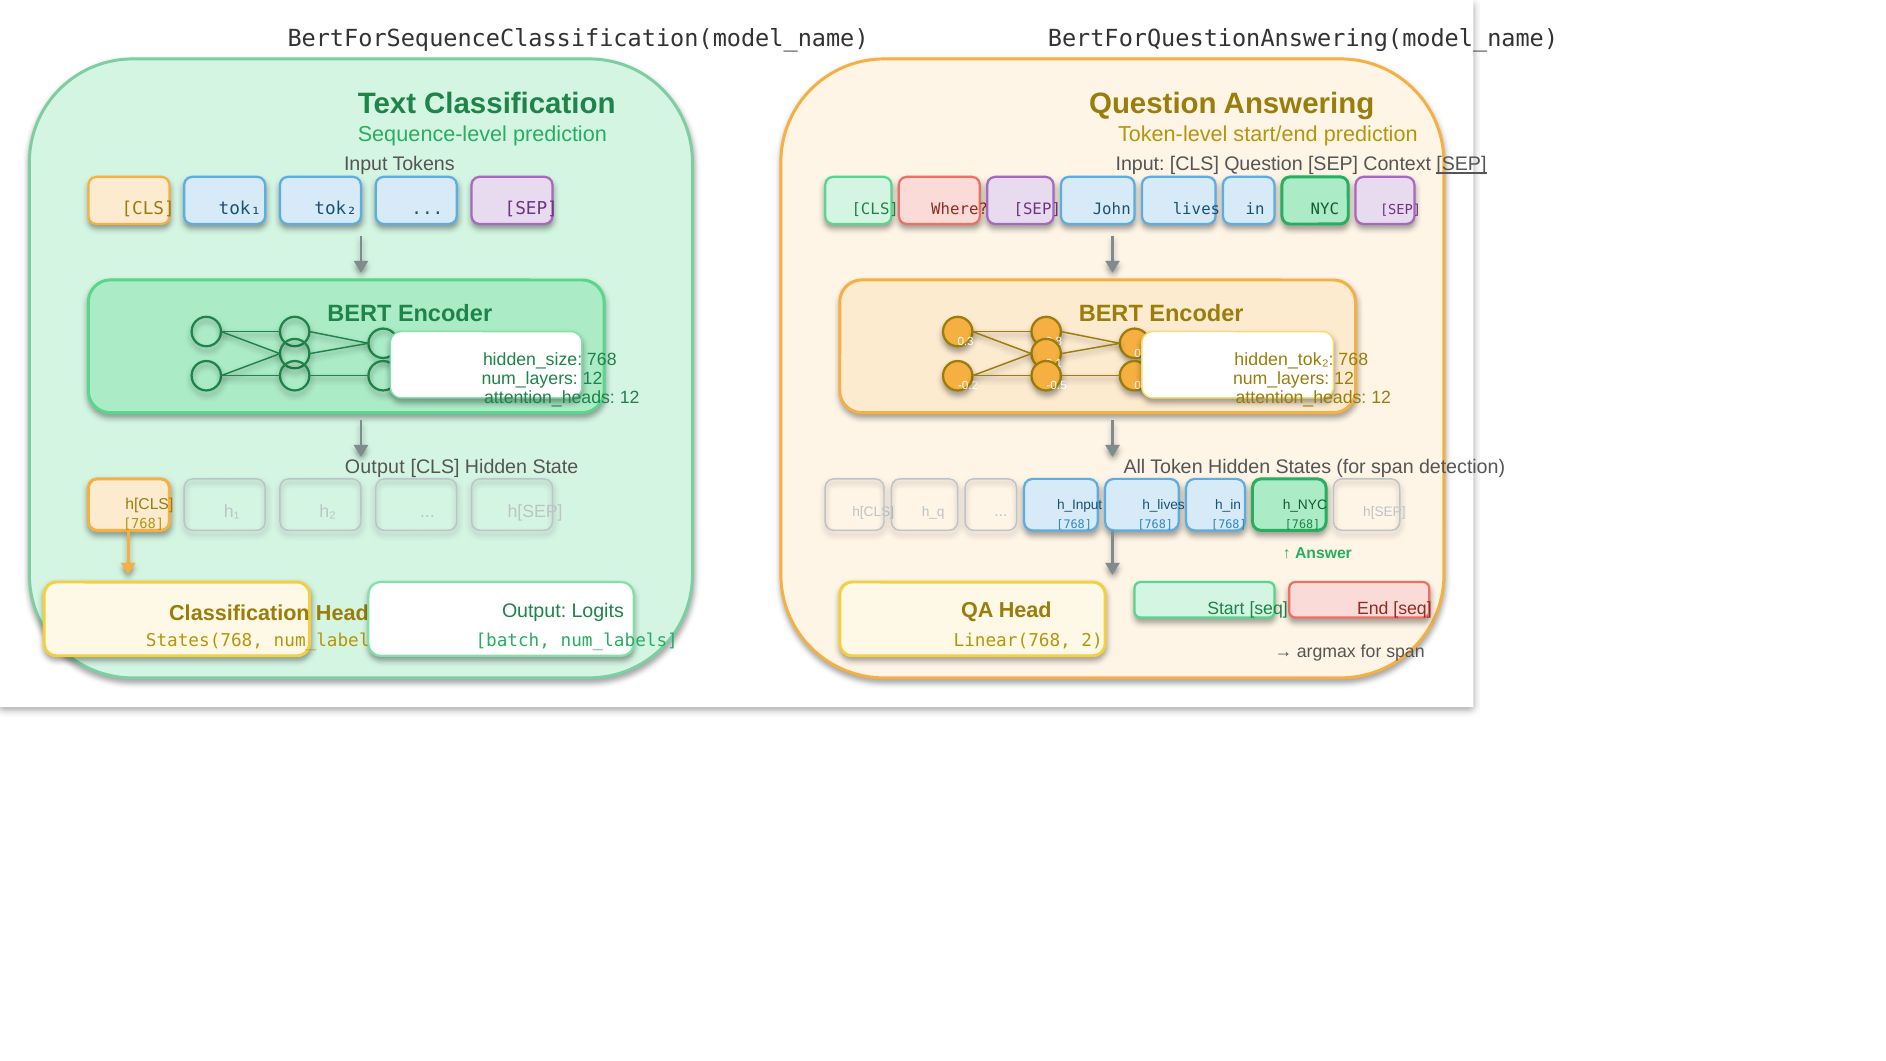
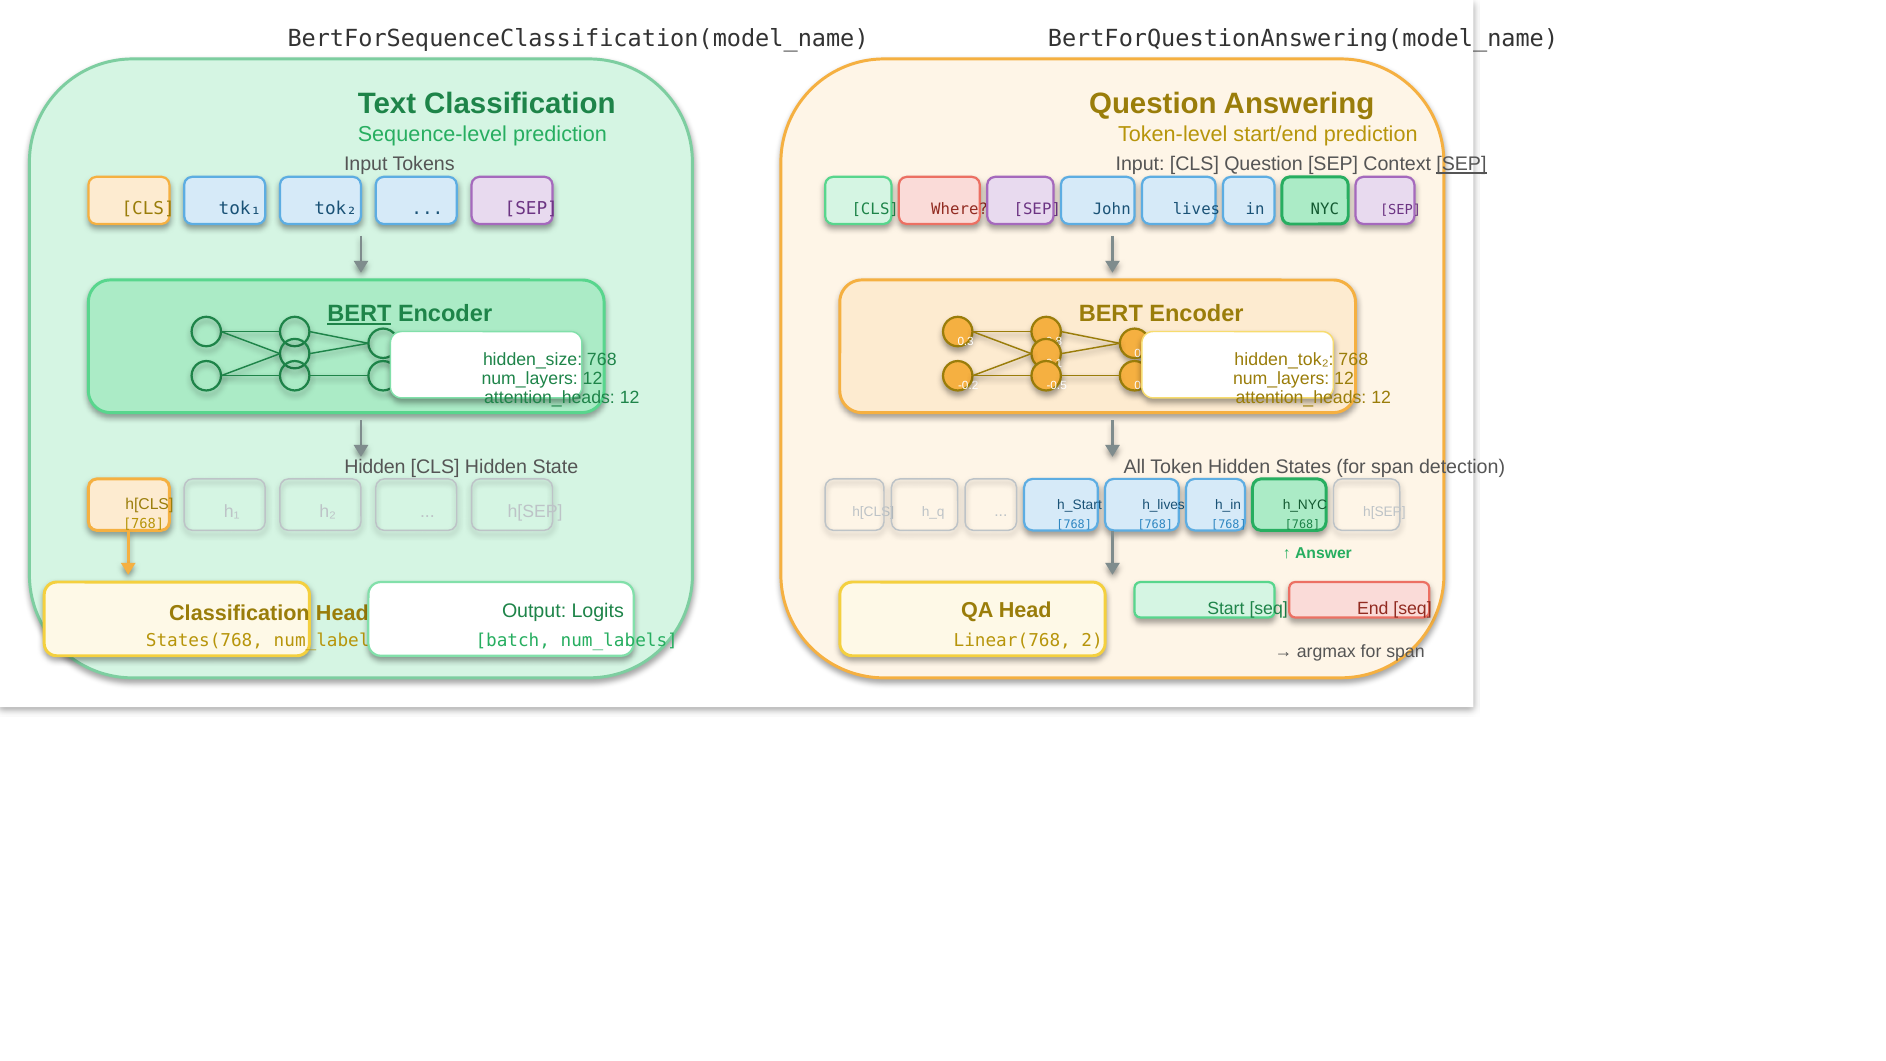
BERT underline: none -> present (359, 314)
Output: Output -> Hidden (375, 467)
h_Input: h_Input -> h_Start (1079, 505)
